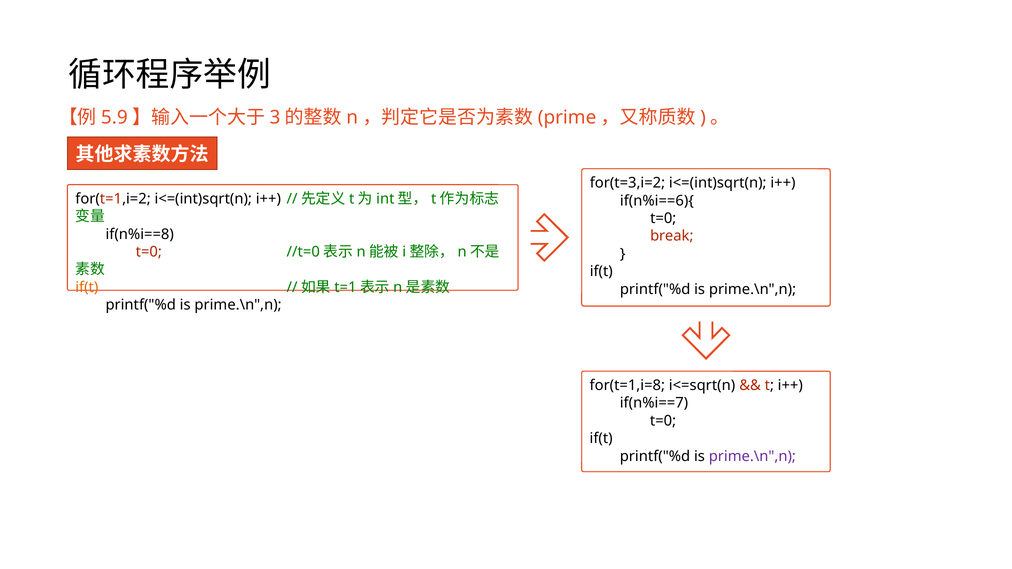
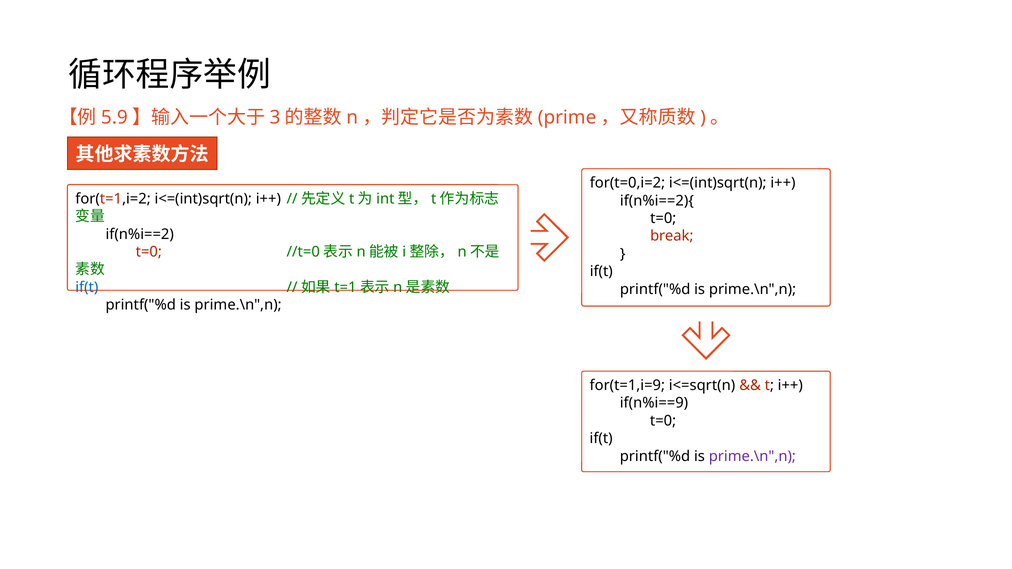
for(t=3,i=2: for(t=3,i=2 -> for(t=0,i=2 (627, 183)
if(n%i==6){: if(n%i==6){ -> if(n%i==2){ (657, 201)
if(n%i==8: if(n%i==8 -> if(n%i==2 (140, 234)
if(t colour: orange -> blue (87, 287)
for(t=1,i=8: for(t=1,i=8 -> for(t=1,i=9 (627, 386)
if(n%i==7: if(n%i==7 -> if(n%i==9 (654, 403)
